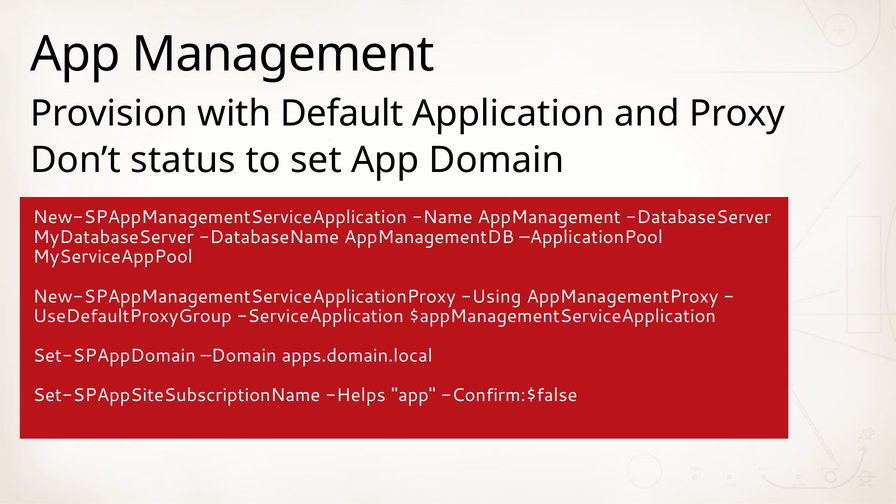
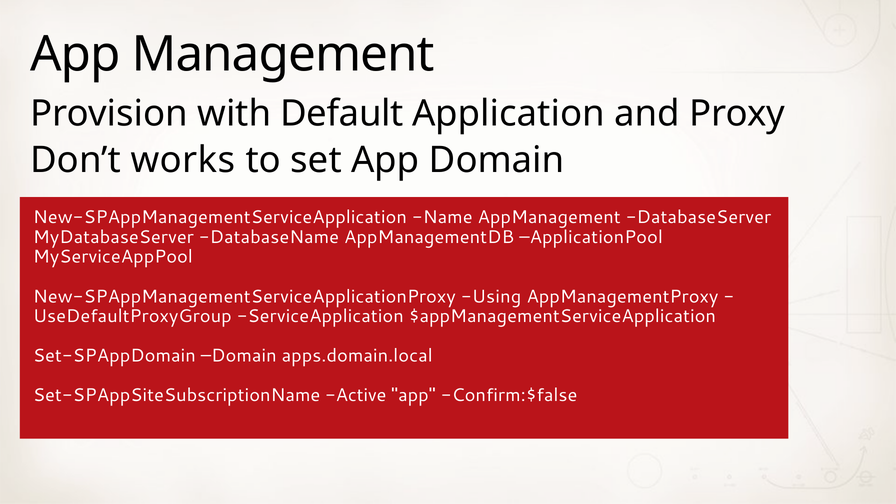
status: status -> works (183, 160)
Helps: Helps -> Active (356, 395)
